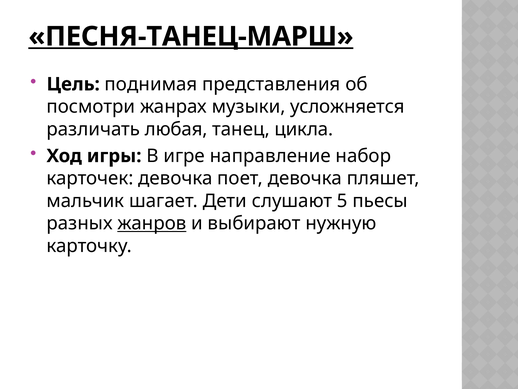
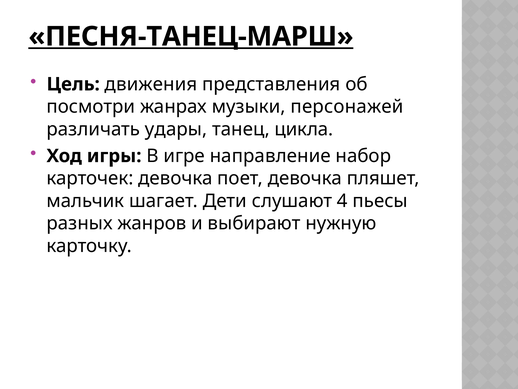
поднимая: поднимая -> движения (151, 84)
усложняется: усложняется -> персонажей (347, 107)
любая: любая -> удары (176, 129)
5: 5 -> 4 (342, 201)
жанров underline: present -> none (152, 223)
